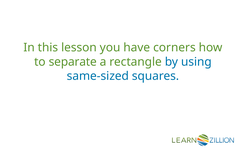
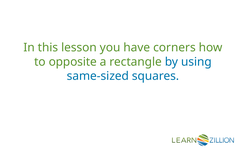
separate: separate -> opposite (73, 62)
